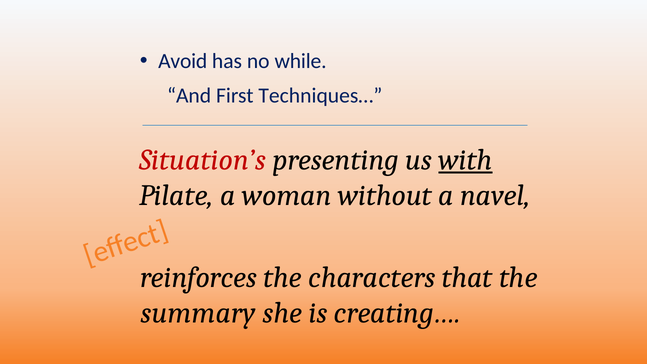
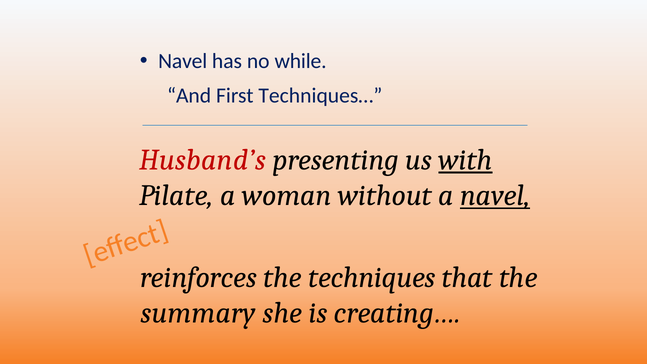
Avoid: Avoid -> Navel (183, 61)
Situation’s: Situation’s -> Husband’s (202, 160)
navel underline: none -> present (495, 195)
characters: characters -> techniques (372, 277)
